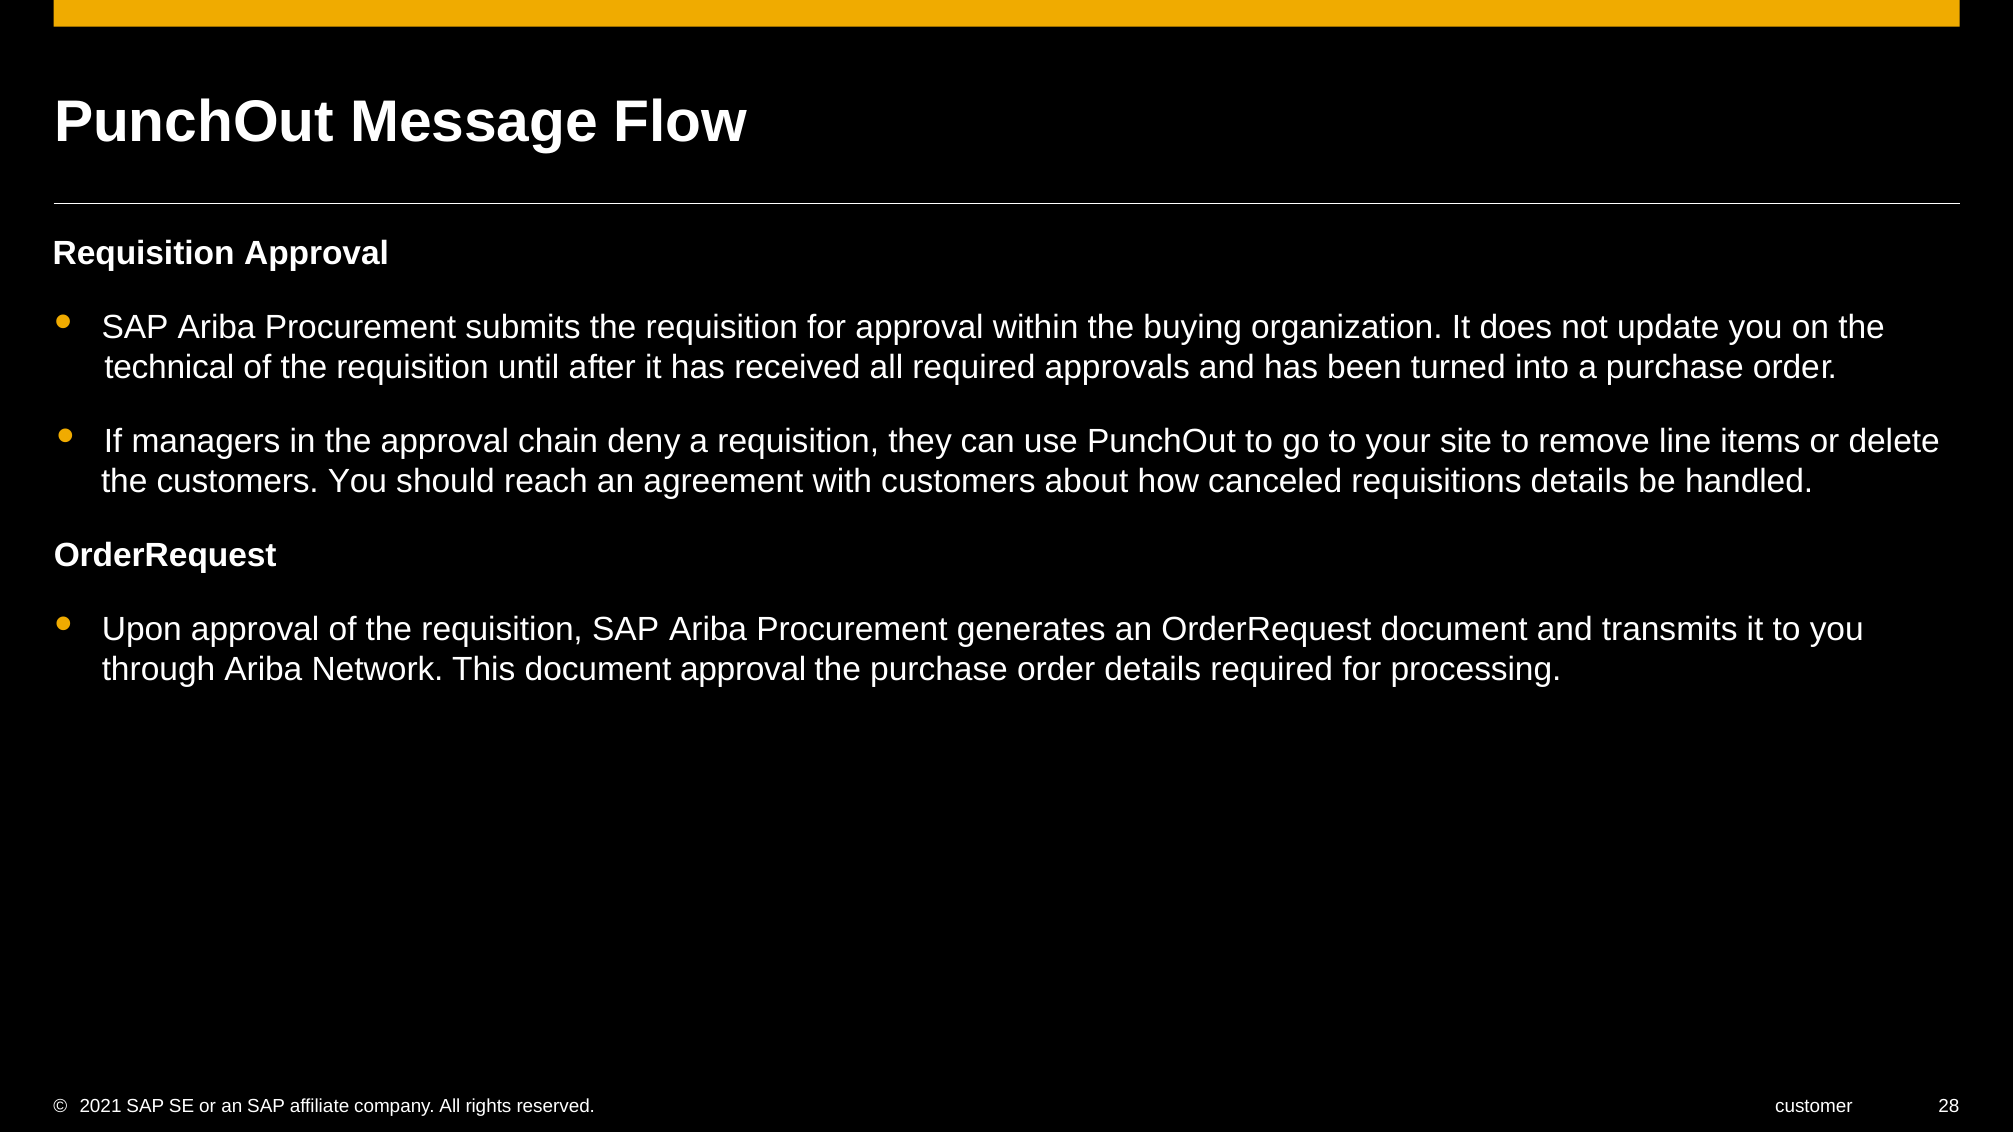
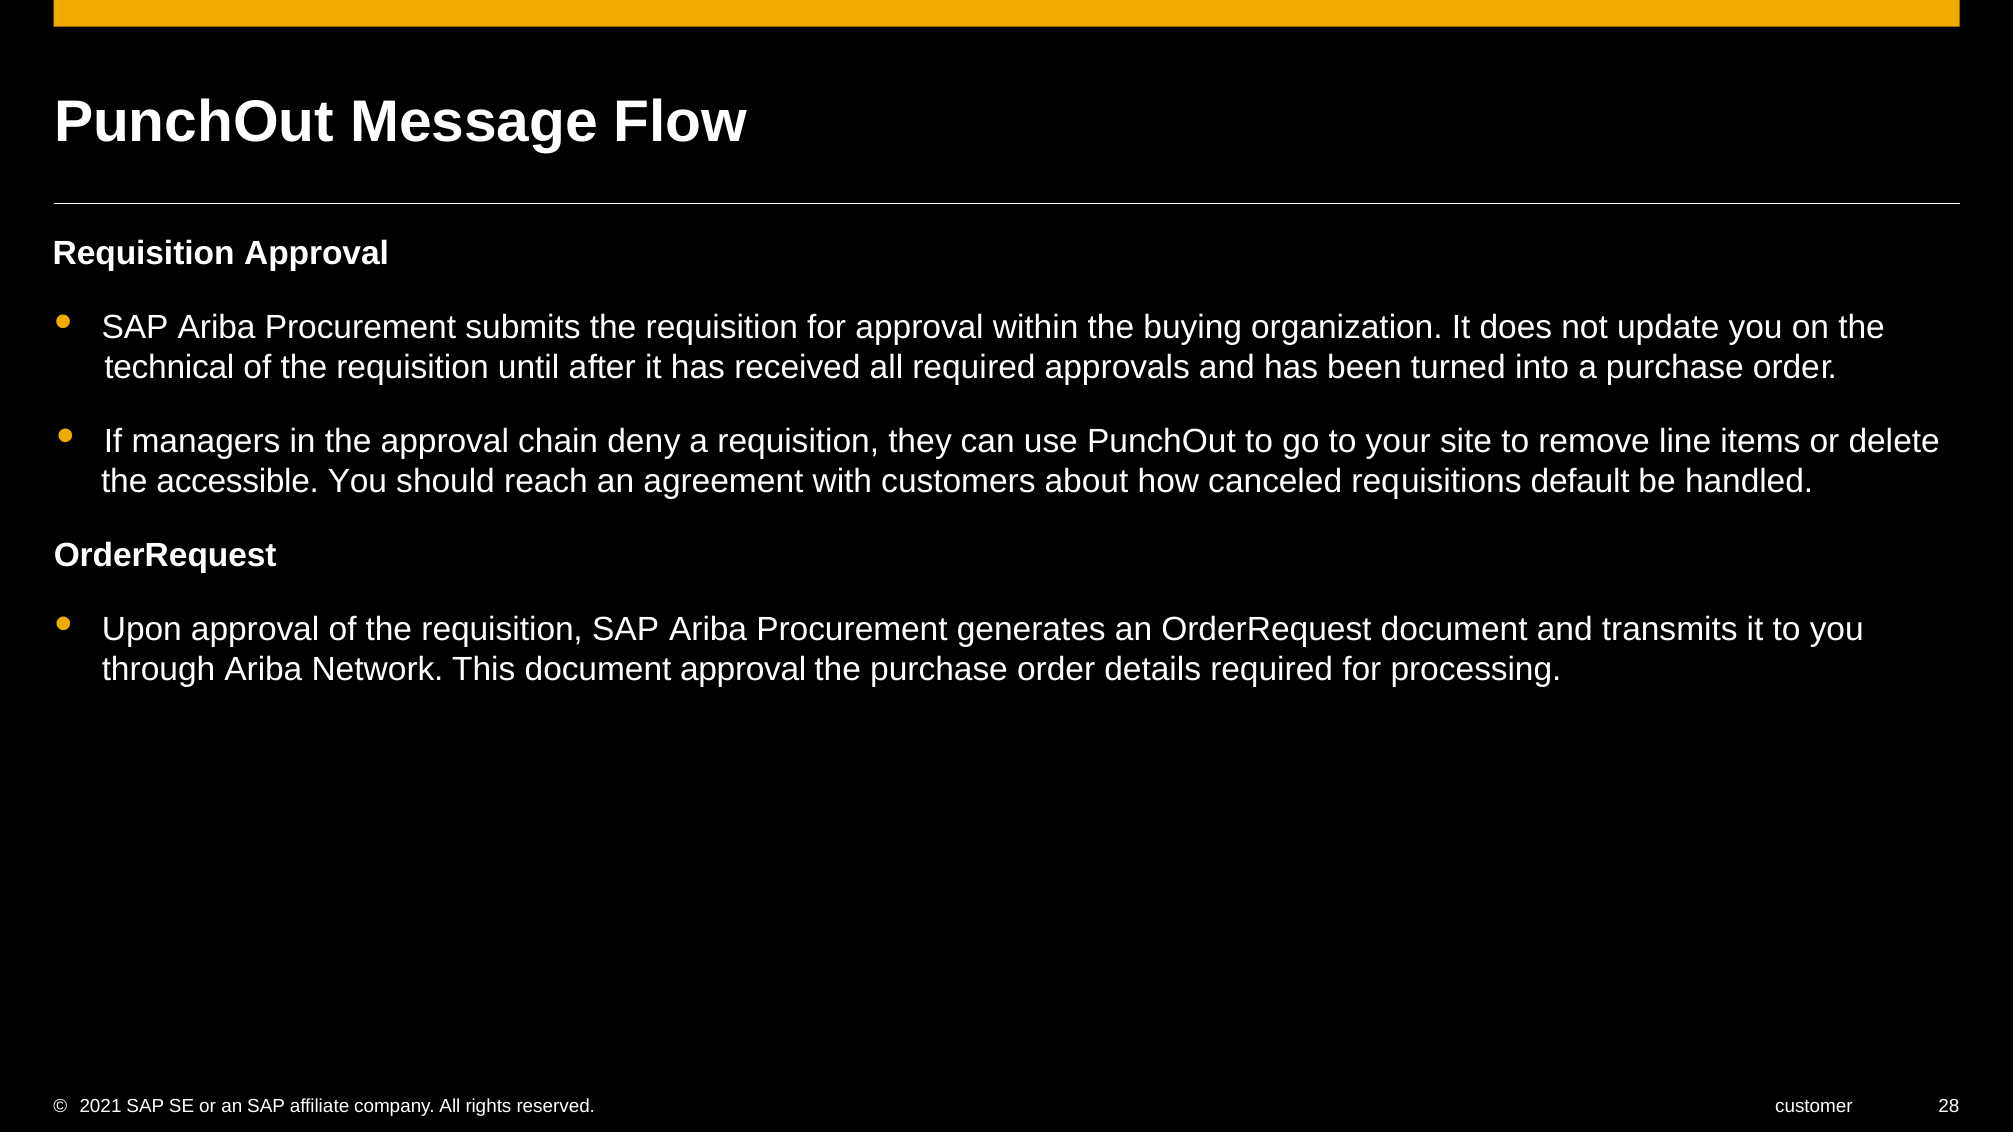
the customers: customers -> accessible (238, 481)
requisitions details: details -> default (1580, 481)
